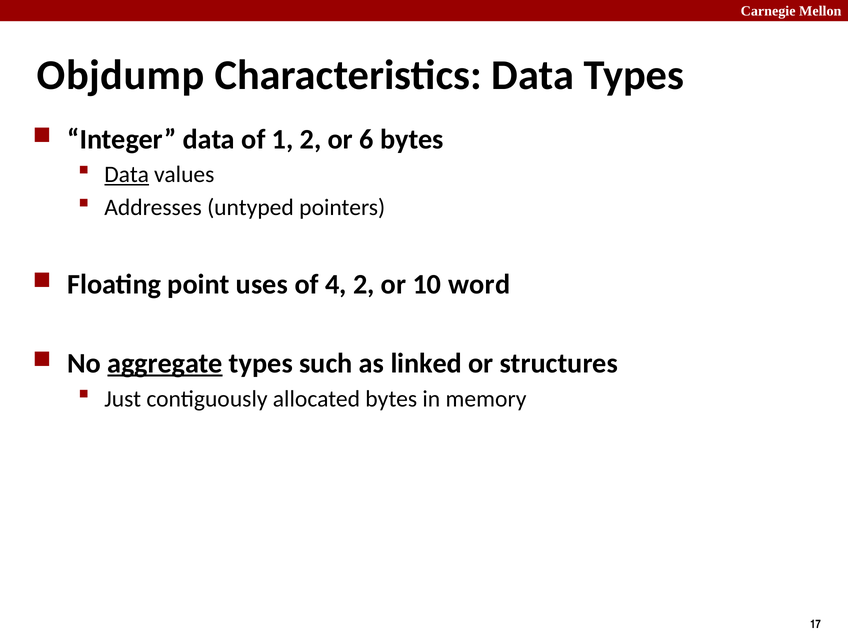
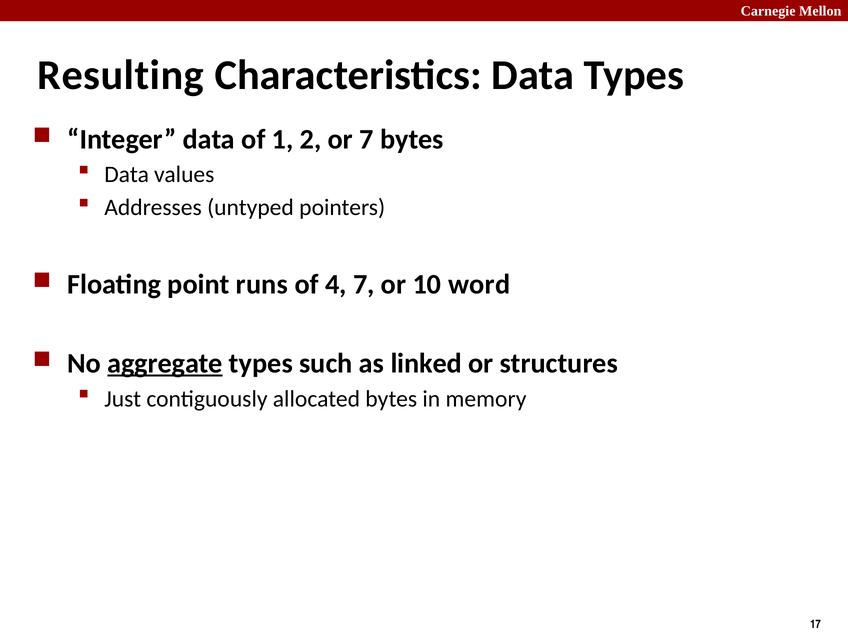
Objdump: Objdump -> Resulting (121, 75)
or 6: 6 -> 7 (367, 139)
Data underline: present -> none (127, 175)
uses: uses -> runs (262, 284)
4 2: 2 -> 7 (364, 284)
